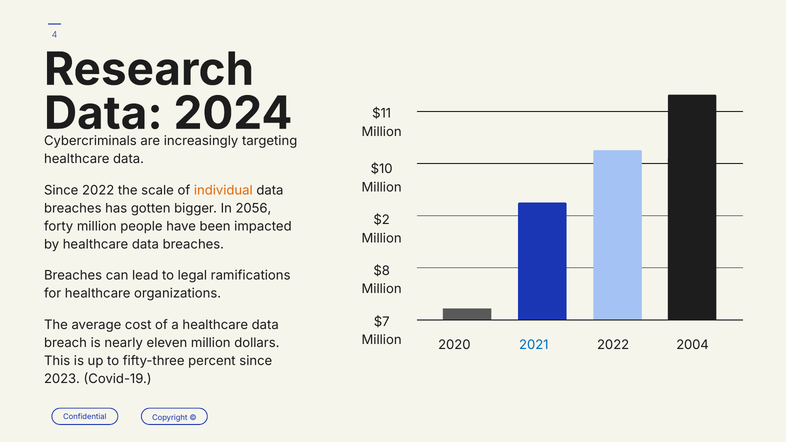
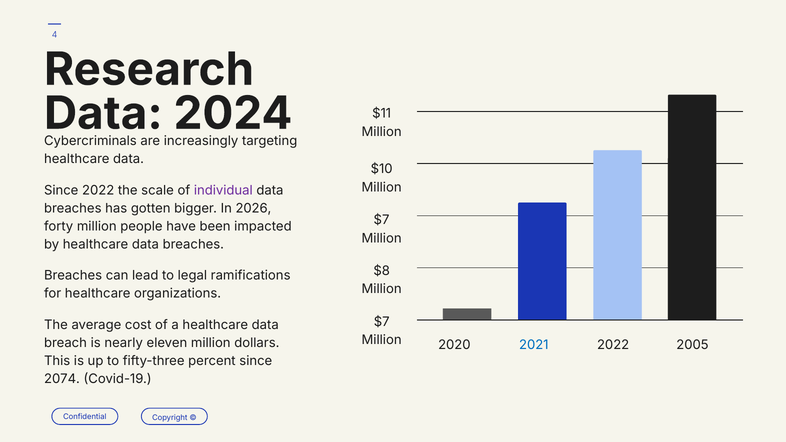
individual colour: orange -> purple (223, 190)
2056: 2056 -> 2026 (253, 208)
$2: $2 -> $7 (382, 220)
2004: 2004 -> 2005 (692, 345)
2023: 2023 -> 2074 (62, 379)
